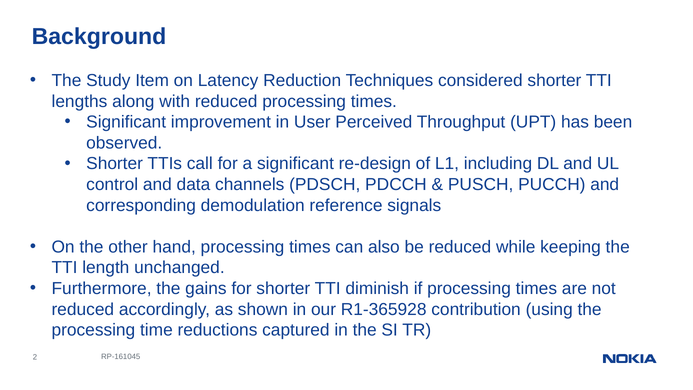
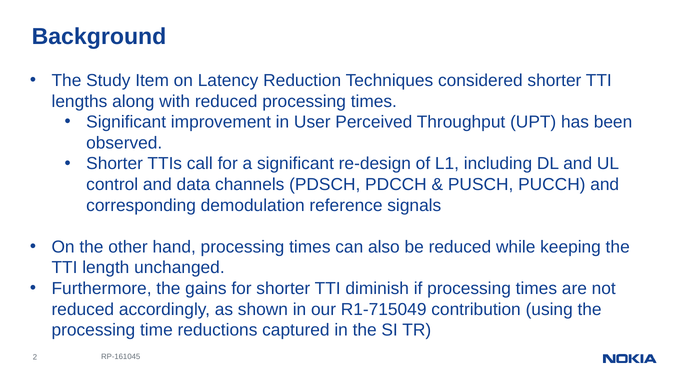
R1-365928: R1-365928 -> R1-715049 (384, 309)
